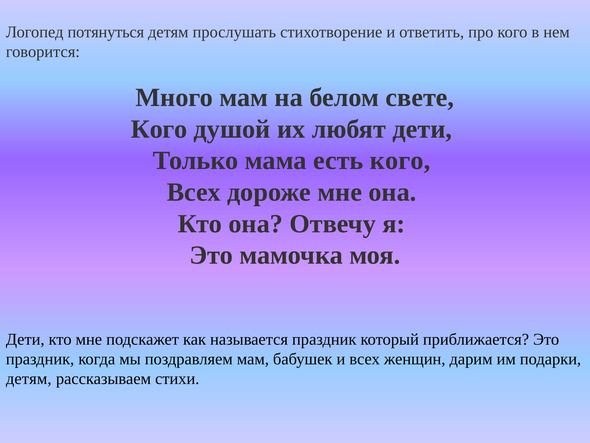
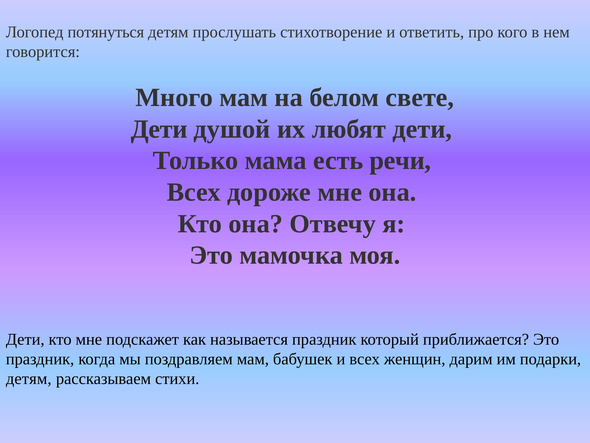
Кого: Кого -> Дети (159, 129)
есть кого: кого -> речи (400, 160)
